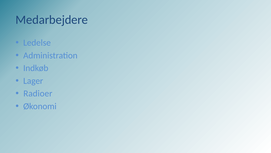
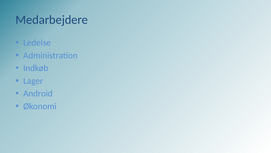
Radioer: Radioer -> Android (38, 93)
